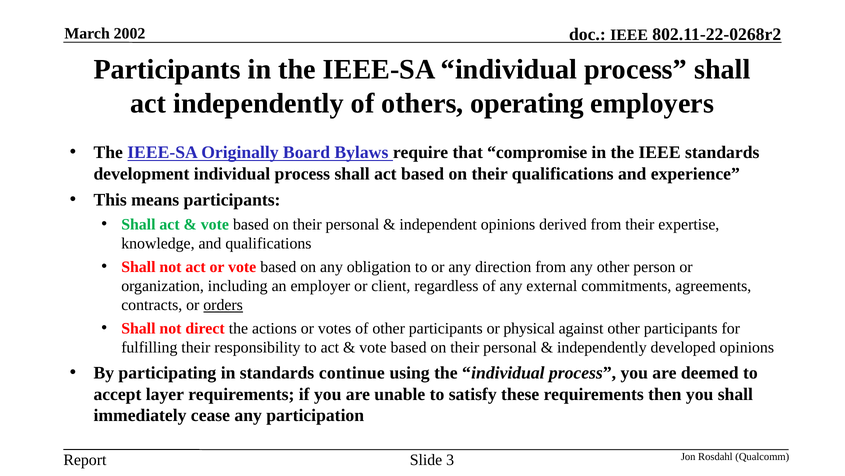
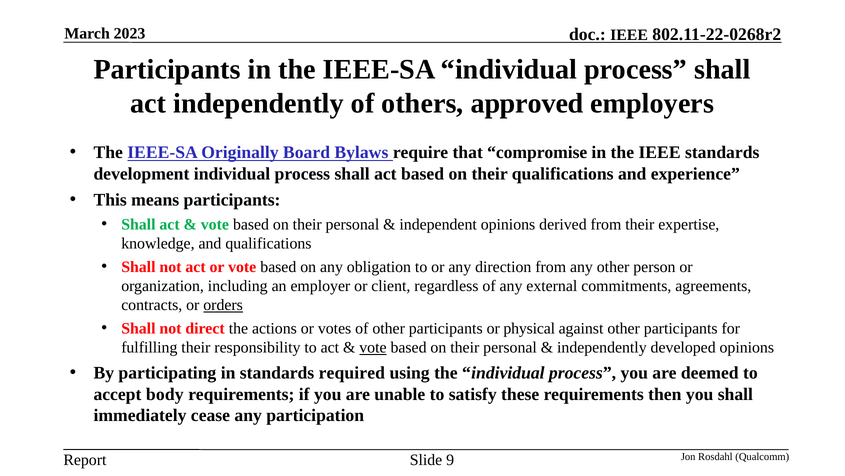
2002: 2002 -> 2023 (130, 34)
operating: operating -> approved (527, 103)
vote underline: none -> present (373, 347)
continue: continue -> required (352, 373)
layer: layer -> body (165, 394)
3: 3 -> 9 (450, 459)
